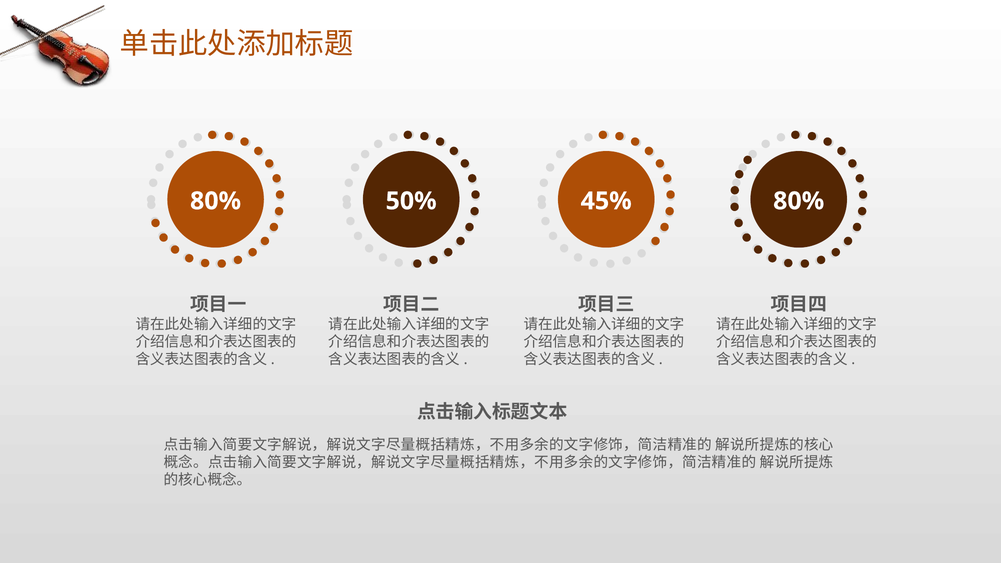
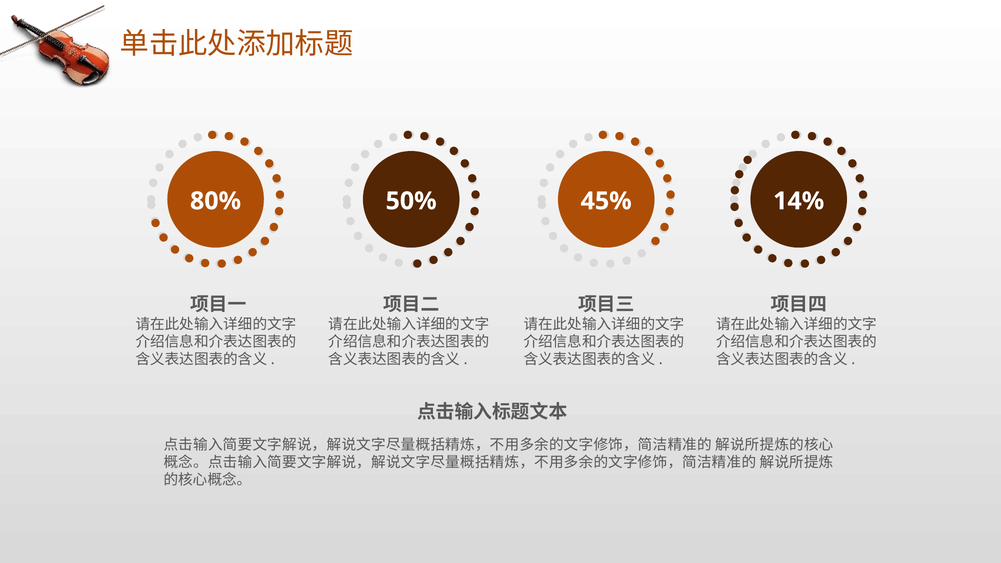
80%: 80% -> 14% (799, 201)
